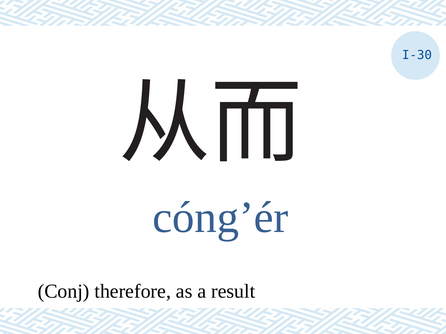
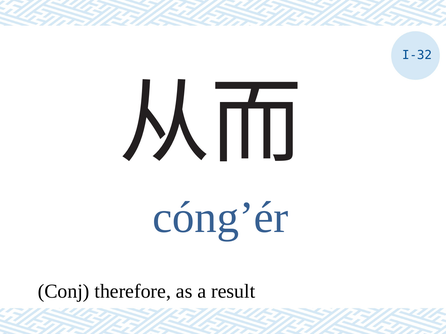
I-30: I-30 -> I-32 (417, 55)
